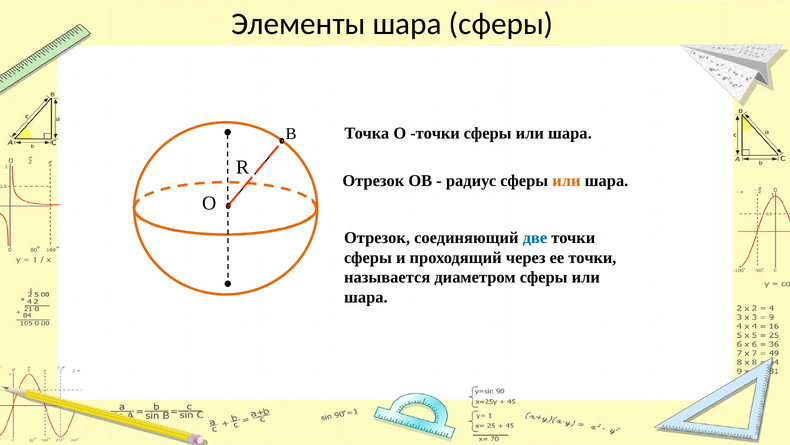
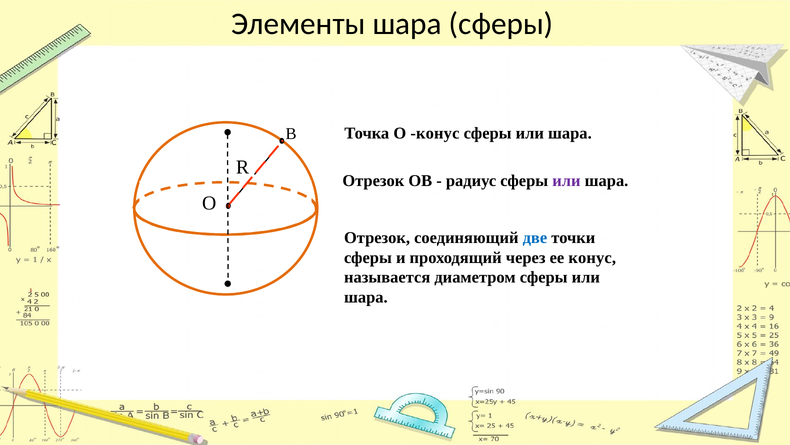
О точки: точки -> конус (435, 133)
или colour: orange -> purple (566, 180)
ее точки: точки -> конус (592, 257)
